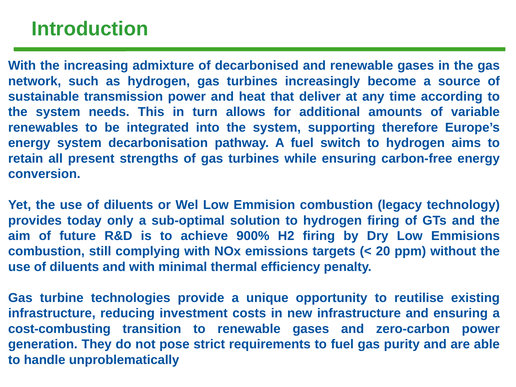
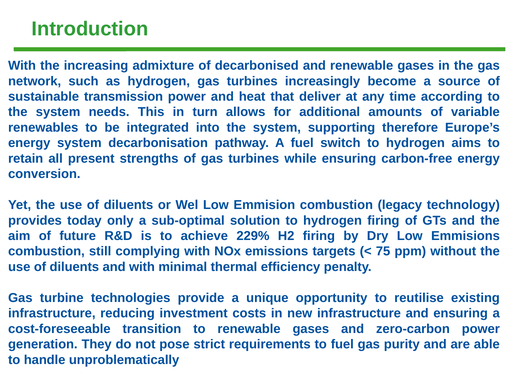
900%: 900% -> 229% (253, 236)
20: 20 -> 75 (383, 251)
cost-combusting: cost-combusting -> cost-foreseeable (59, 329)
